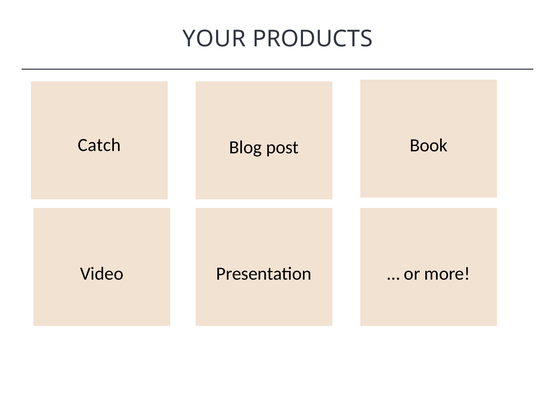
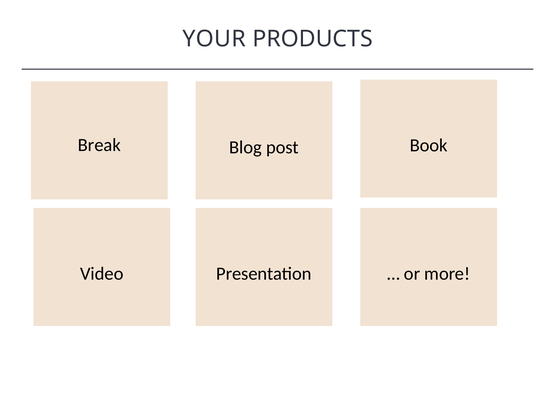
Catch: Catch -> Break (99, 145)
